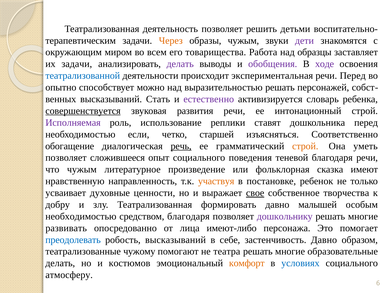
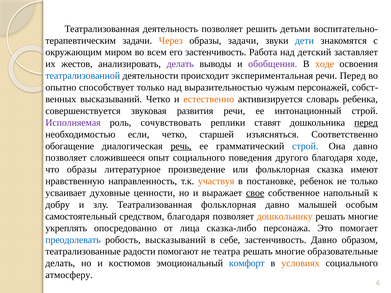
образы чужым: чужым -> задачи (243, 41)
дети colour: purple -> blue (304, 41)
его товарищества: товарищества -> застенчивость (216, 52)
образцы: образцы -> детский (314, 52)
их задачи: задачи -> жестов (77, 64)
ходе colour: purple -> orange (325, 64)
способствует можно: можно -> только (151, 88)
выразительностью решать: решать -> чужым (280, 88)
высказываний Стать: Стать -> Четко (158, 99)
естественно colour: purple -> orange (209, 99)
совершенствуется underline: present -> none (83, 111)
использование: использование -> сочувствовать (171, 123)
перед underline: none -> present (366, 123)
строй colour: orange -> blue (305, 146)
Она уметь: уметь -> давно (366, 146)
теневой: теневой -> другого (292, 158)
благодаря речи: речи -> ходе (367, 158)
что чужым: чужым -> образы (82, 170)
творчества: творчества -> напольный (346, 193)
Театрализованная формировать: формировать -> фольклорная (229, 205)
необходимостью: необходимостью -> самостоятельный (81, 217)
дошкольнику colour: purple -> orange (285, 217)
развивать: развивать -> укреплять (66, 228)
имеют-либо: имеют-либо -> сказка-либо (232, 228)
чужому: чужому -> радости (139, 252)
комфорт colour: orange -> blue (247, 263)
условиях colour: blue -> orange (300, 263)
